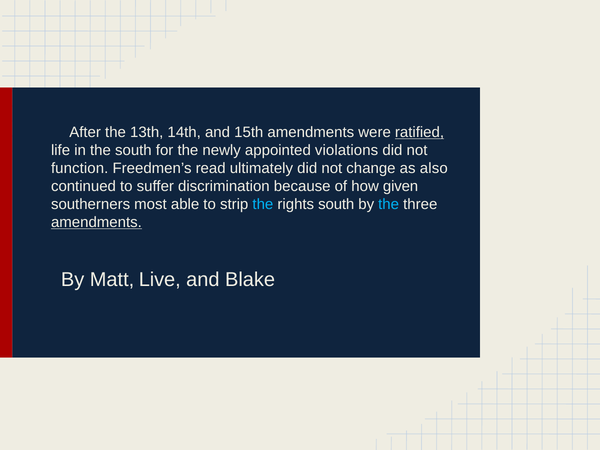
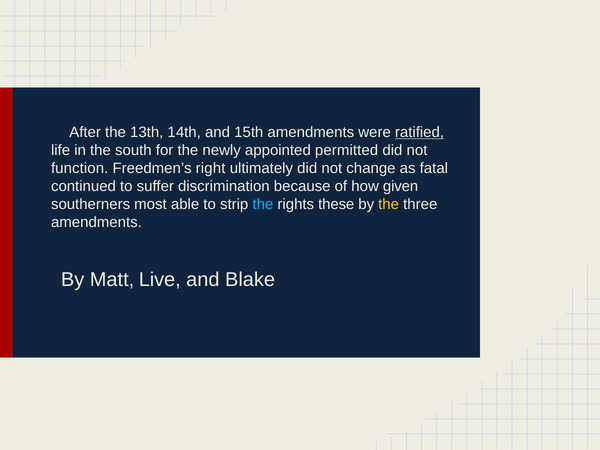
violations: violations -> permitted (347, 150)
read: read -> right (211, 168)
also: also -> fatal (434, 168)
rights south: south -> these (336, 204)
the colour: light blue -> yellow (389, 204)
amendments underline: present -> none (96, 222)
